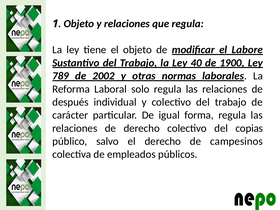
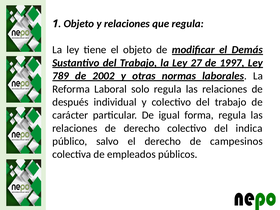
Labore: Labore -> Demás (247, 50)
40: 40 -> 27 (196, 63)
1900: 1900 -> 1997 (232, 63)
copias: copias -> indica (249, 128)
